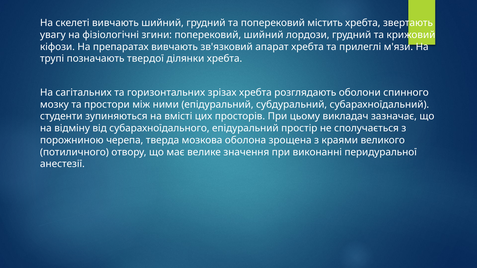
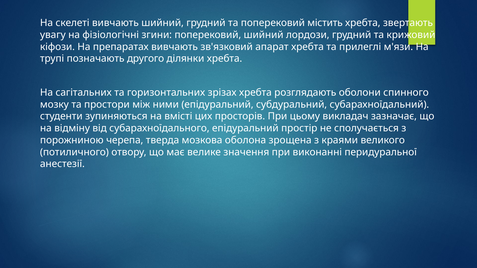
твердої: твердої -> другого (146, 59)
